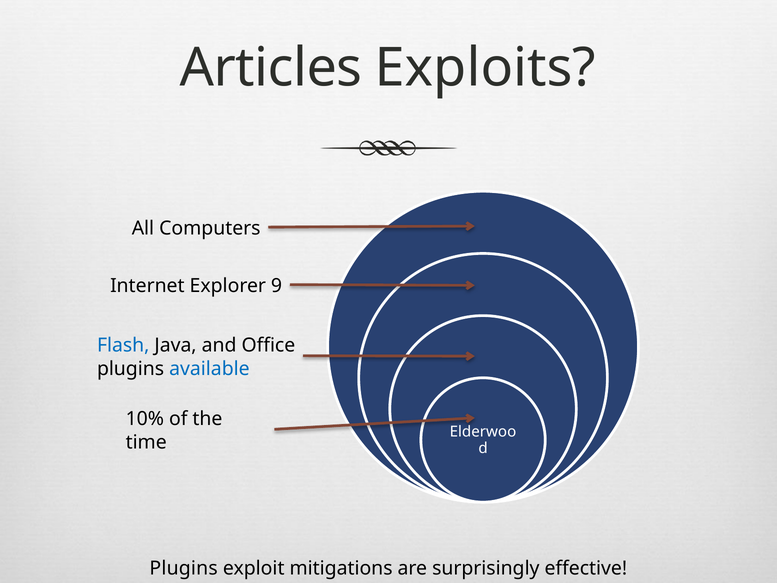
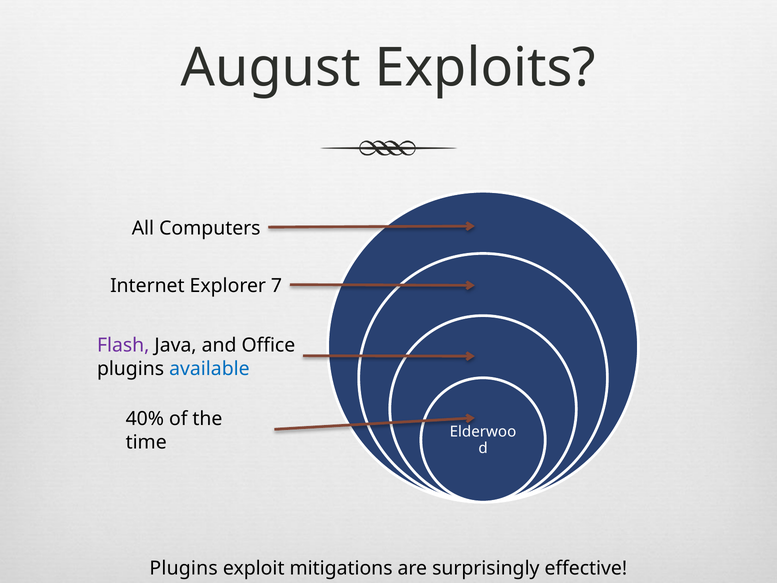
Articles: Articles -> August (271, 68)
9: 9 -> 7 (277, 286)
Flash colour: blue -> purple (123, 345)
10%: 10% -> 40% (145, 419)
